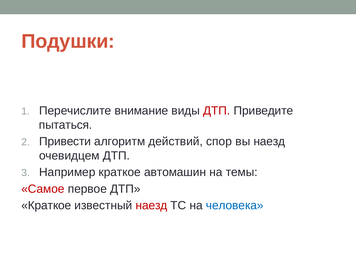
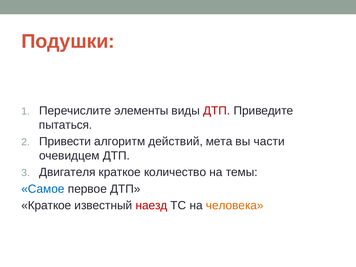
внимание: внимание -> элементы (141, 111)
спор: спор -> мета (219, 141)
вы наезд: наезд -> части (269, 141)
Например: Например -> Двигателя (67, 172)
автомашин: автомашин -> количество (175, 172)
Самое colour: red -> blue (43, 189)
человека colour: blue -> orange (235, 206)
